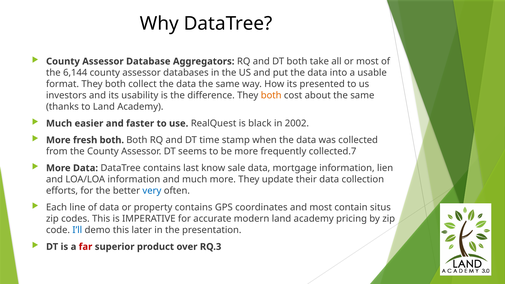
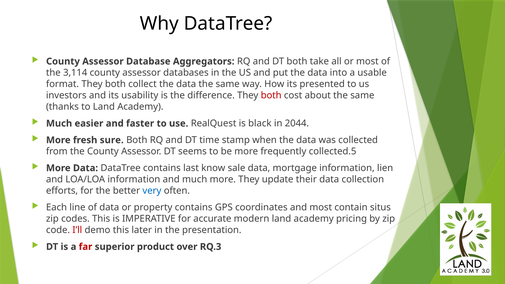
6,144: 6,144 -> 3,114 (75, 73)
both colour: orange -> red (271, 95)
2002: 2002 -> 2044 (297, 123)
fresh both: both -> sure (112, 140)
collected.7: collected.7 -> collected.5 (333, 151)
I’ll colour: blue -> red (77, 230)
